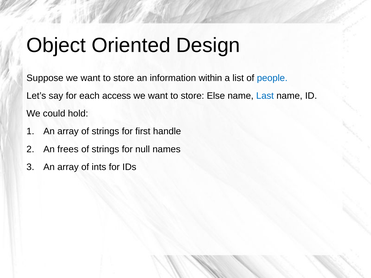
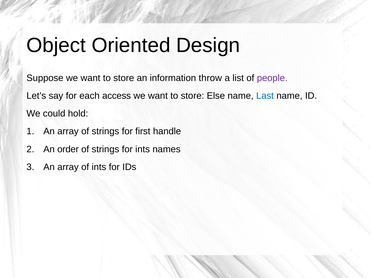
within: within -> throw (210, 78)
people colour: blue -> purple (272, 78)
frees: frees -> order (68, 149)
for null: null -> ints (143, 149)
